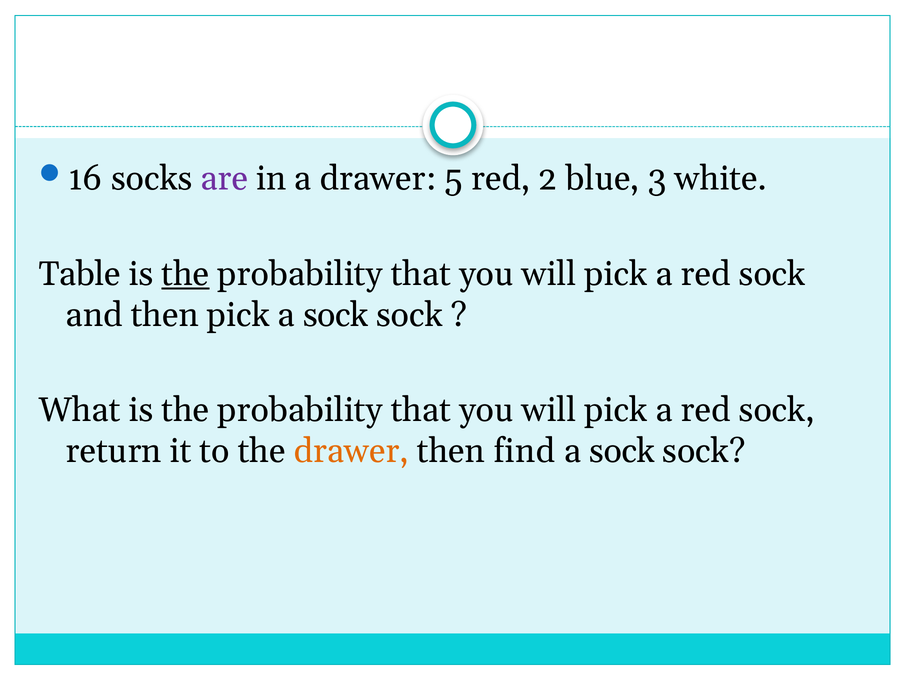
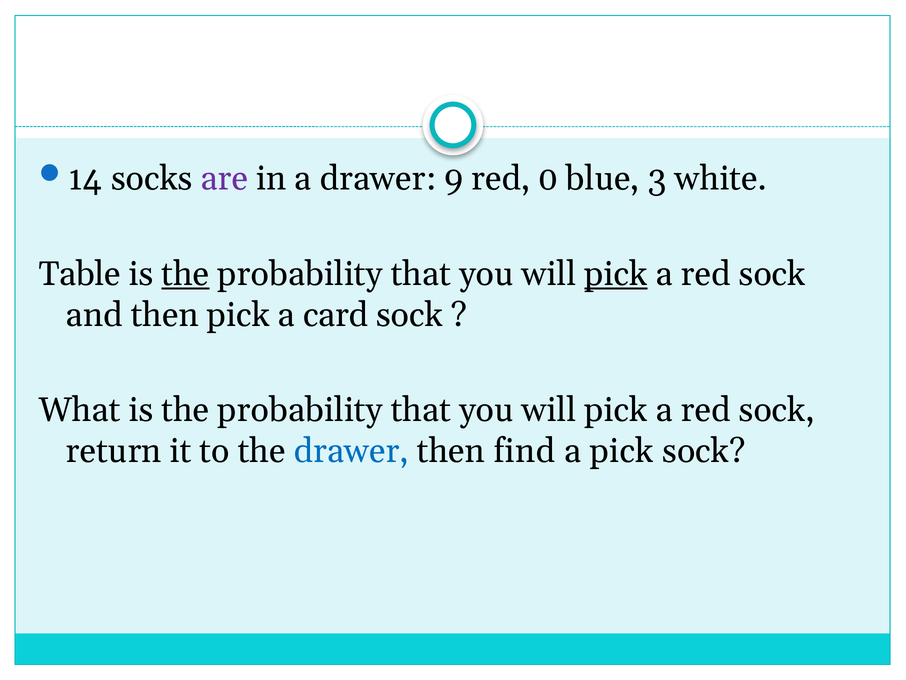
16: 16 -> 14 (85, 179)
5: 5 -> 9 (454, 179)
2: 2 -> 0 (548, 179)
pick underline: none -> present (616, 274)
pick a sock: sock -> card (336, 315)
drawer colour: orange -> blue (351, 451)
sock: sock -> pick (622, 451)
